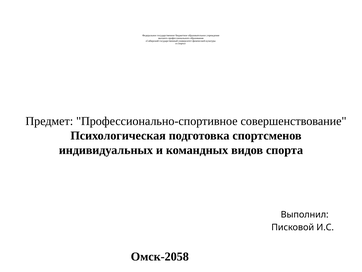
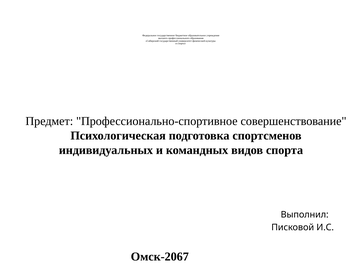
Омск-2058: Омск-2058 -> Омск-2067 (160, 256)
